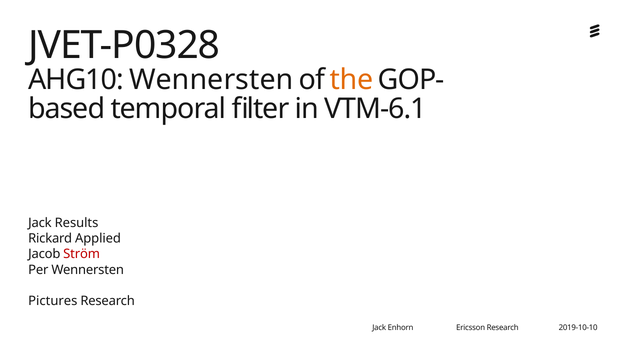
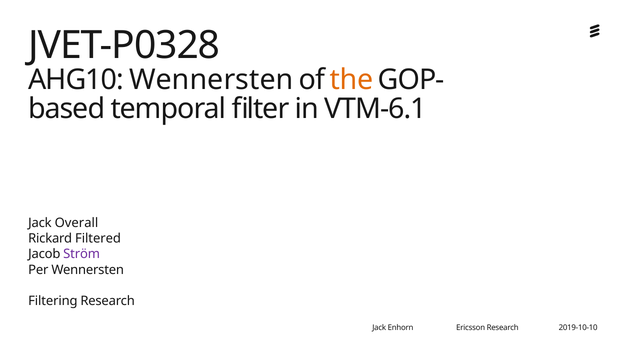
Results: Results -> Overall (76, 223)
Applied: Applied -> Filtered (98, 239)
Ström colour: red -> purple (82, 254)
Pictures: Pictures -> Filtering (53, 301)
